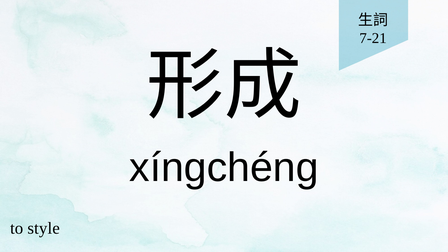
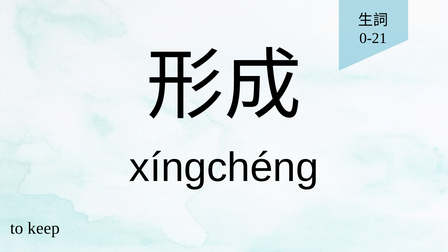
7-21: 7-21 -> 0-21 (373, 38)
style: style -> keep (44, 228)
